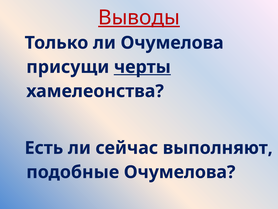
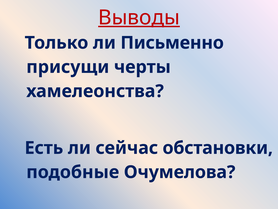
ли Очумелова: Очумелова -> Письменно (172, 43)
черты underline: present -> none (142, 67)
выполняют: выполняют -> обстановки (218, 148)
